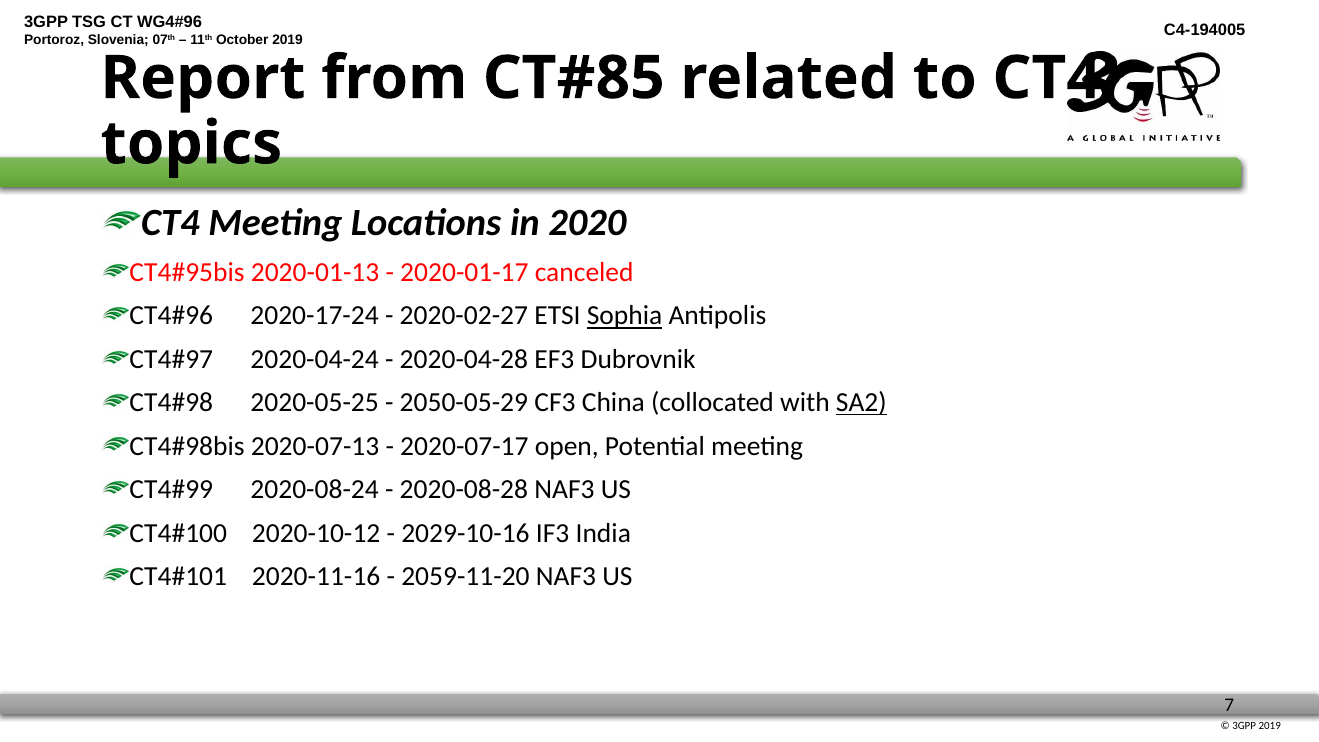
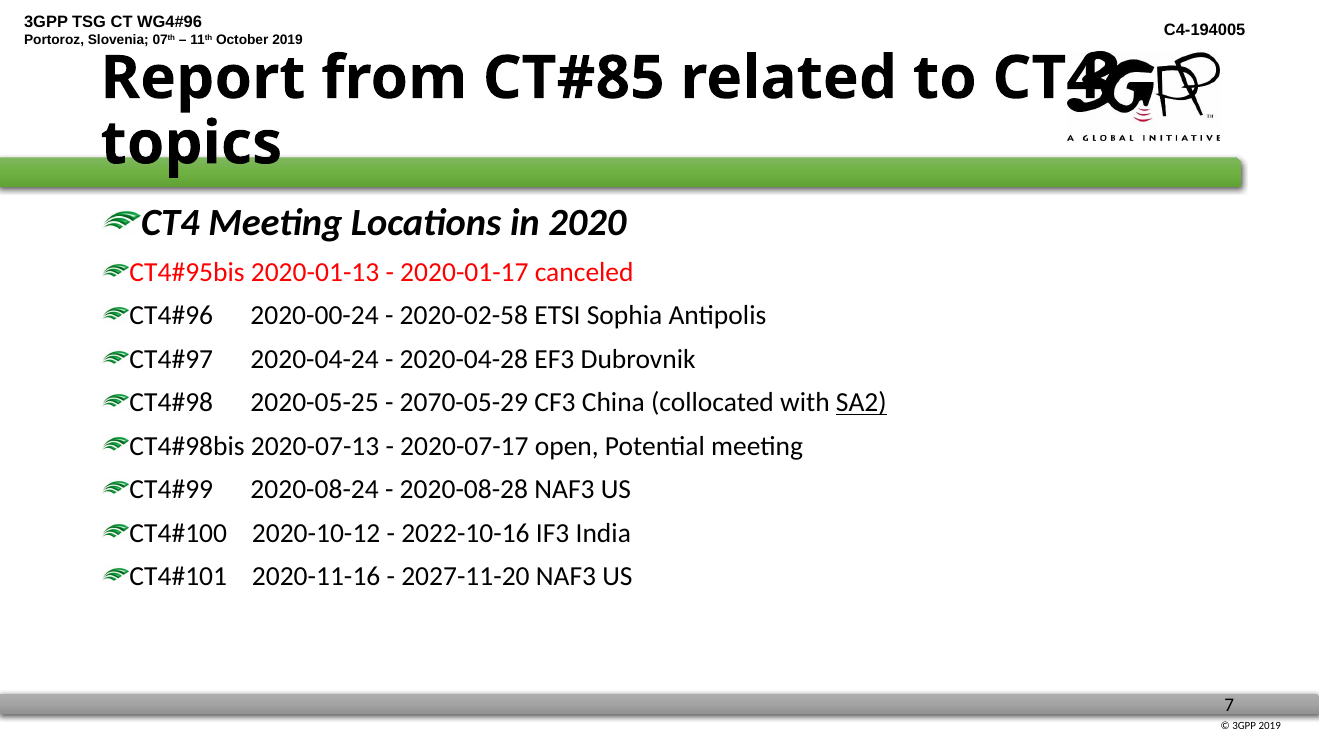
2020-17-24: 2020-17-24 -> 2020-00-24 (315, 316)
2020-02-27: 2020-02-27 -> 2020-02-58 (464, 316)
Sophia underline: present -> none (625, 316)
2050-05-29: 2050-05-29 -> 2070-05-29 (464, 403)
2029-10-16: 2029-10-16 -> 2022-10-16 (465, 533)
2059-11-20: 2059-11-20 -> 2027-11-20 (465, 576)
